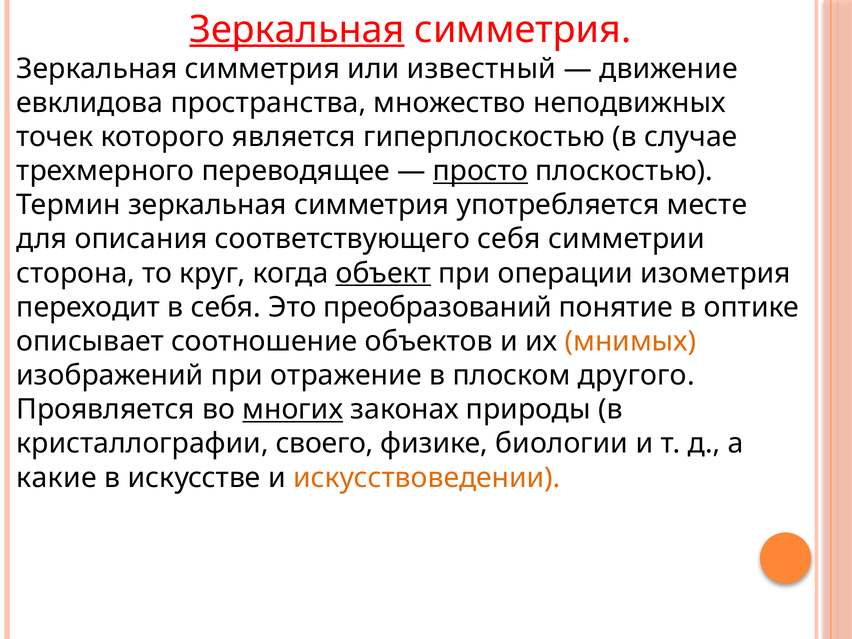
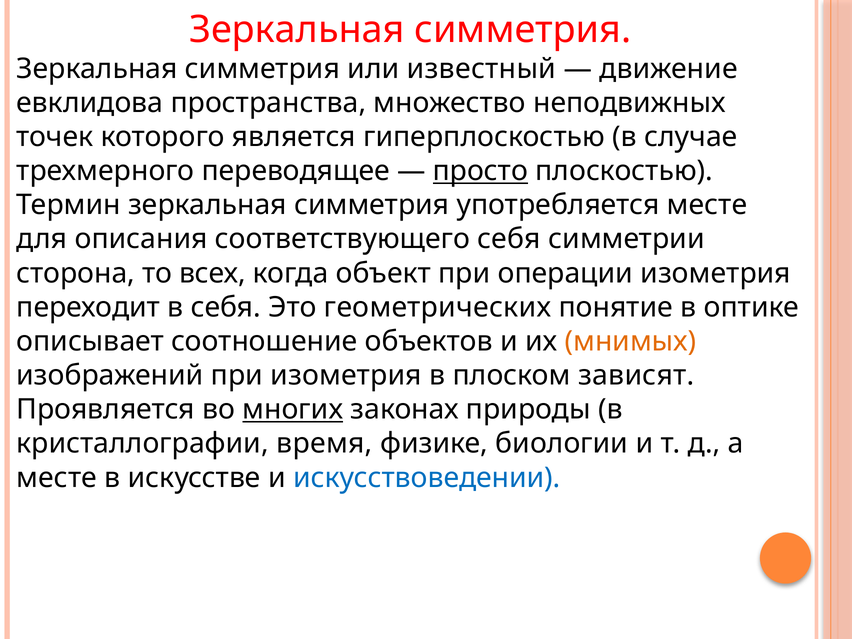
Зеркальная underline: present -> none (297, 30)
круг: круг -> всех (212, 273)
объект underline: present -> none (383, 273)
преобразований: преобразований -> геометрических (437, 307)
при отражение: отражение -> изометрия (346, 375)
другого: другого -> зависят (636, 375)
своего: своего -> время (324, 444)
какие: какие -> месте (57, 478)
искусствоведении colour: orange -> blue (427, 478)
